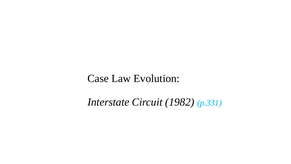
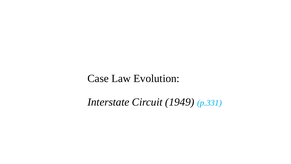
1982: 1982 -> 1949 (180, 102)
